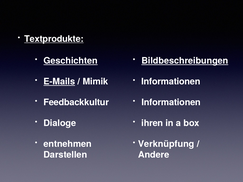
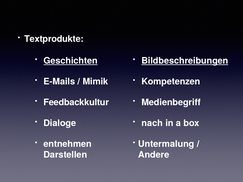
Textprodukte underline: present -> none (54, 39)
E-Mails underline: present -> none (59, 82)
Informationen: Informationen -> Kompetenzen (171, 82)
Informationen: Informationen -> Medienbegriff (171, 102)
ihren: ihren -> nach (152, 123)
Verknüpfung: Verknüpfung -> Untermalung (166, 144)
